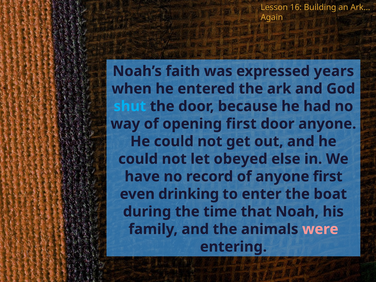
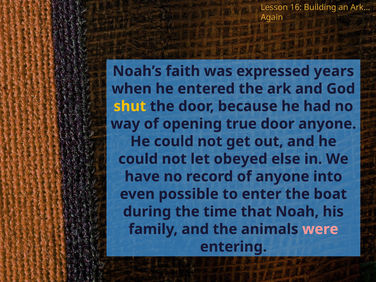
shut colour: light blue -> yellow (130, 106)
opening first: first -> true (241, 124)
anyone first: first -> into (328, 177)
drinking: drinking -> possible (189, 194)
